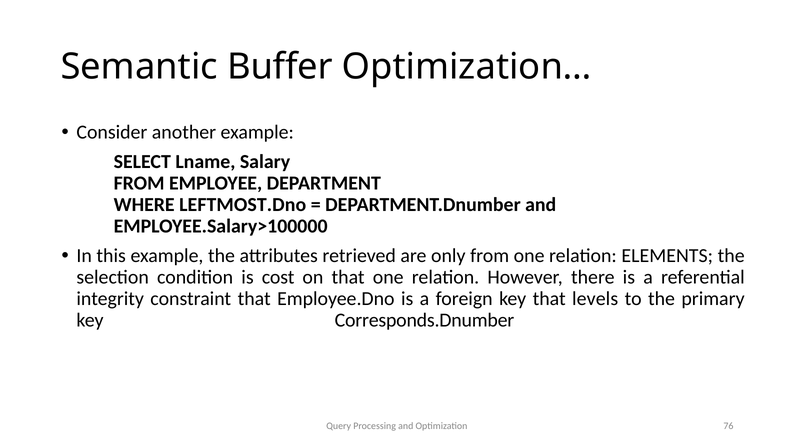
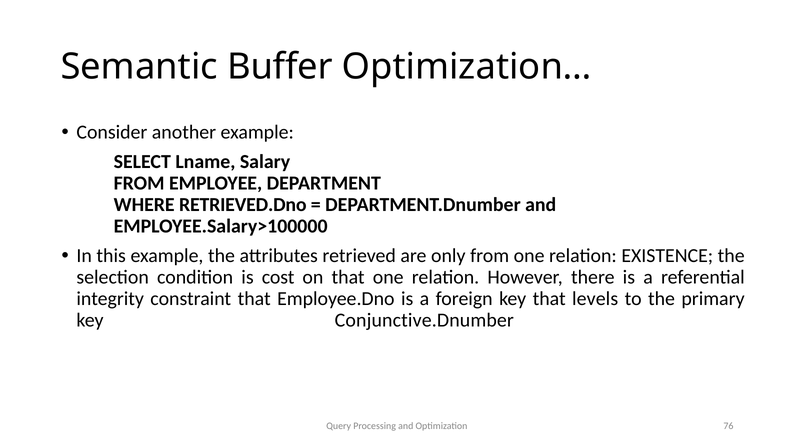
LEFTMOST.Dno: LEFTMOST.Dno -> RETRIEVED.Dno (243, 205)
ELEMENTS: ELEMENTS -> EXISTENCE (667, 256)
Corresponds.Dnumber: Corresponds.Dnumber -> Conjunctive.Dnumber (424, 320)
